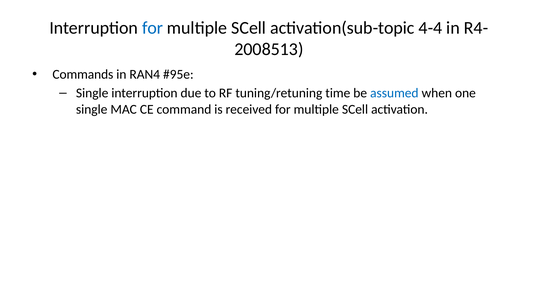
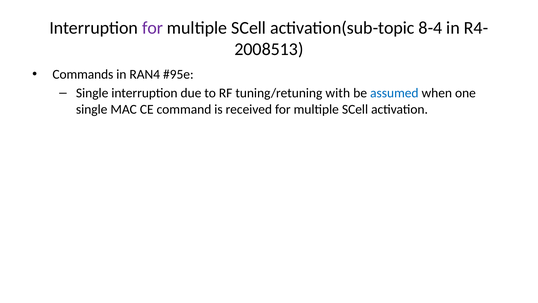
for colour: blue -> purple (153, 28)
4-4: 4-4 -> 8-4 (430, 28)
time: time -> with (338, 93)
